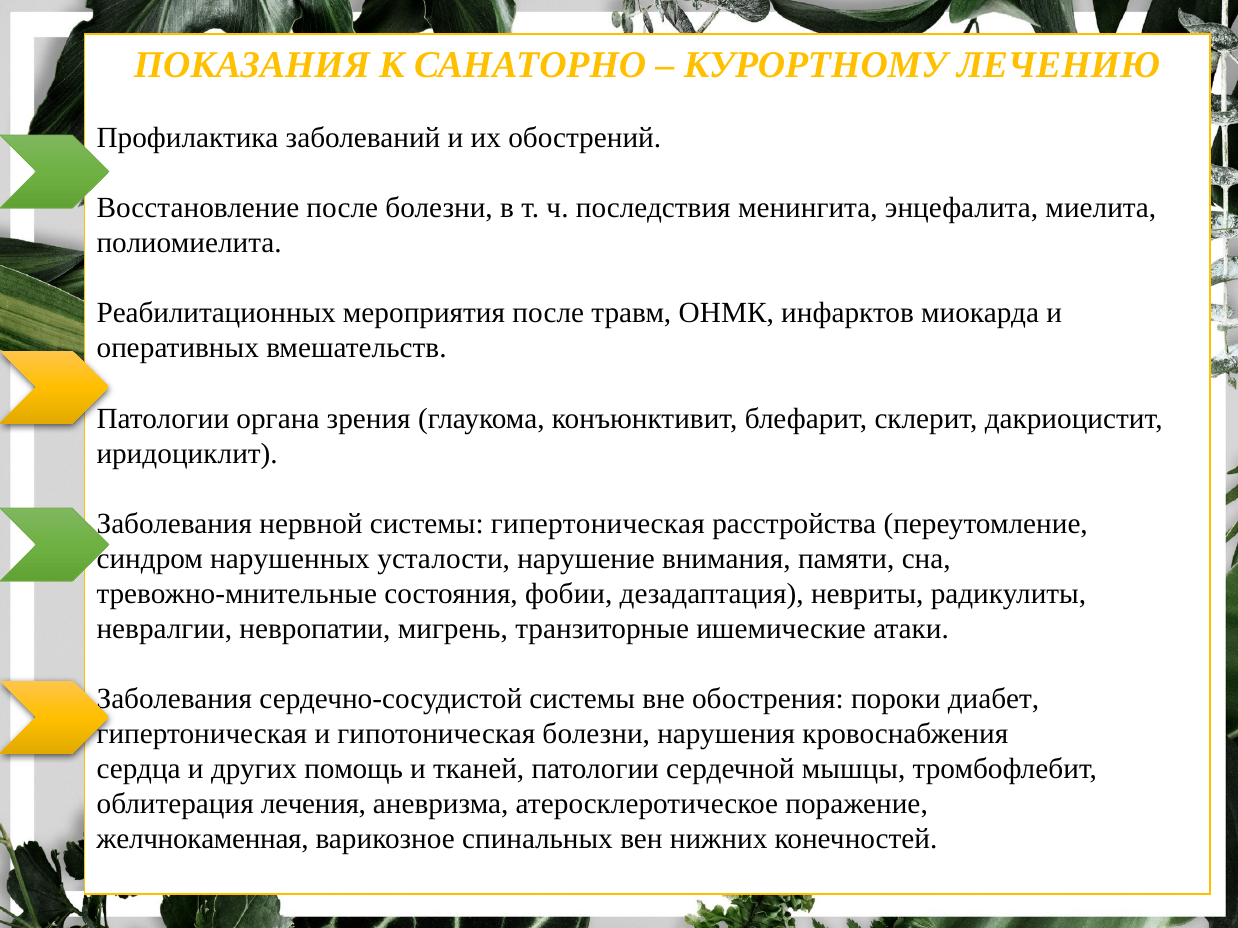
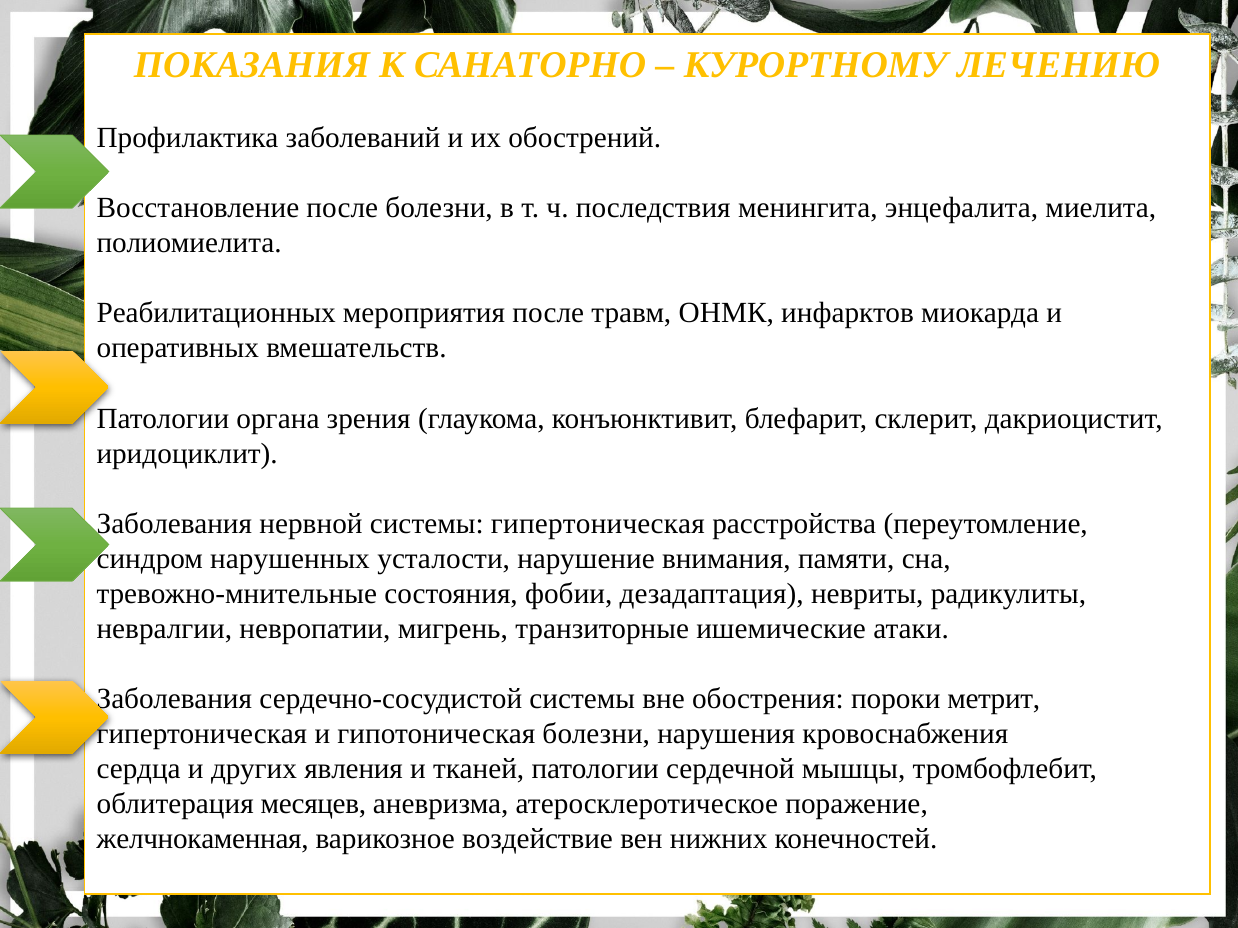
диабет: диабет -> метрит (994, 699)
помощь: помощь -> явления (354, 770)
лечения: лечения -> месяцев (313, 805)
спинальных: спинальных -> воздействие (538, 840)
